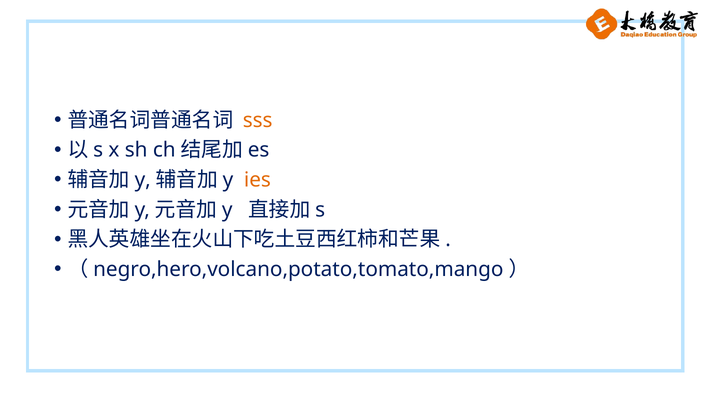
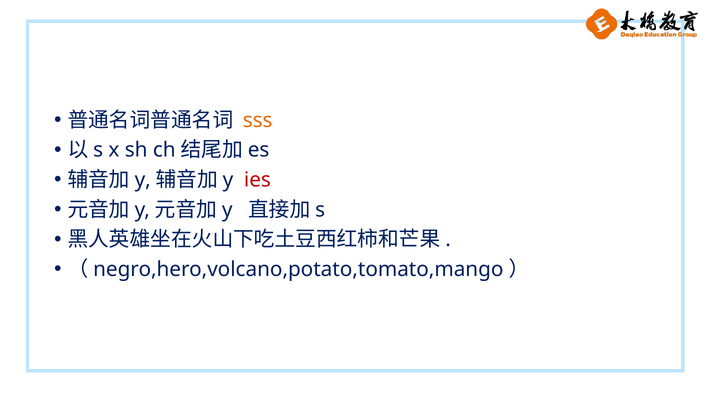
ies colour: orange -> red (257, 180)
